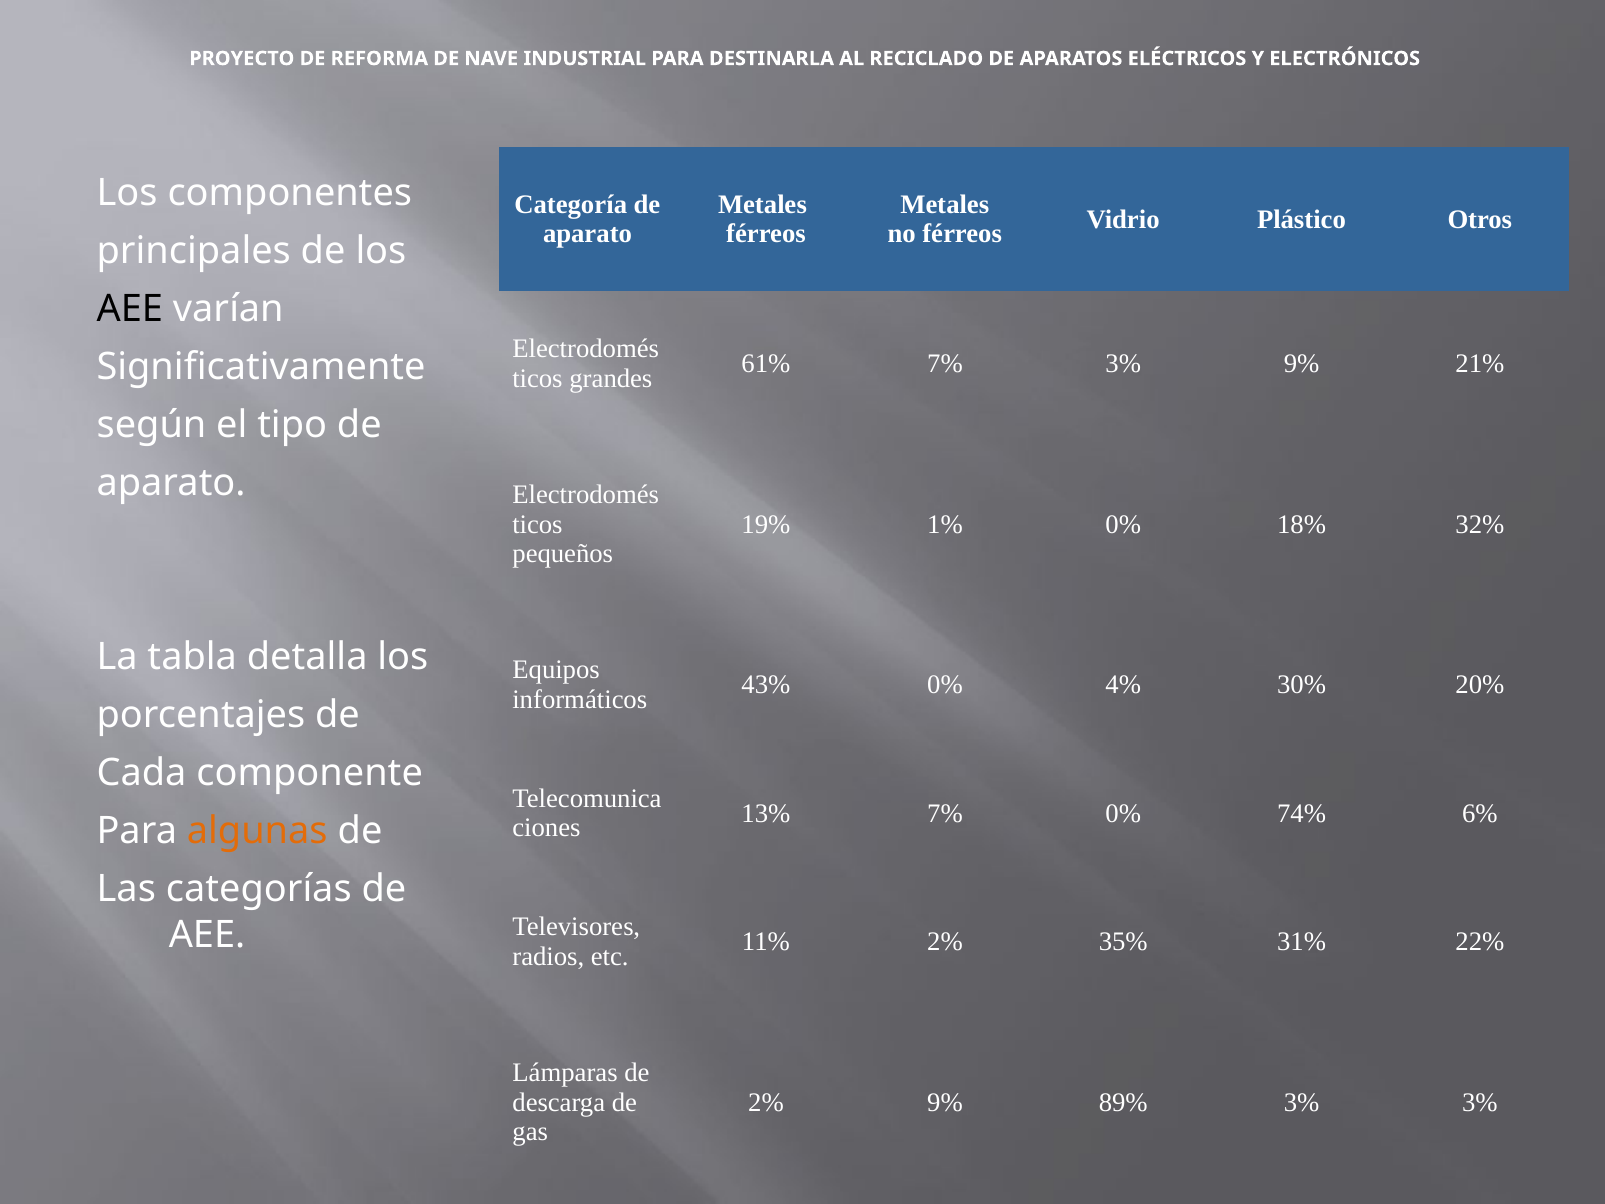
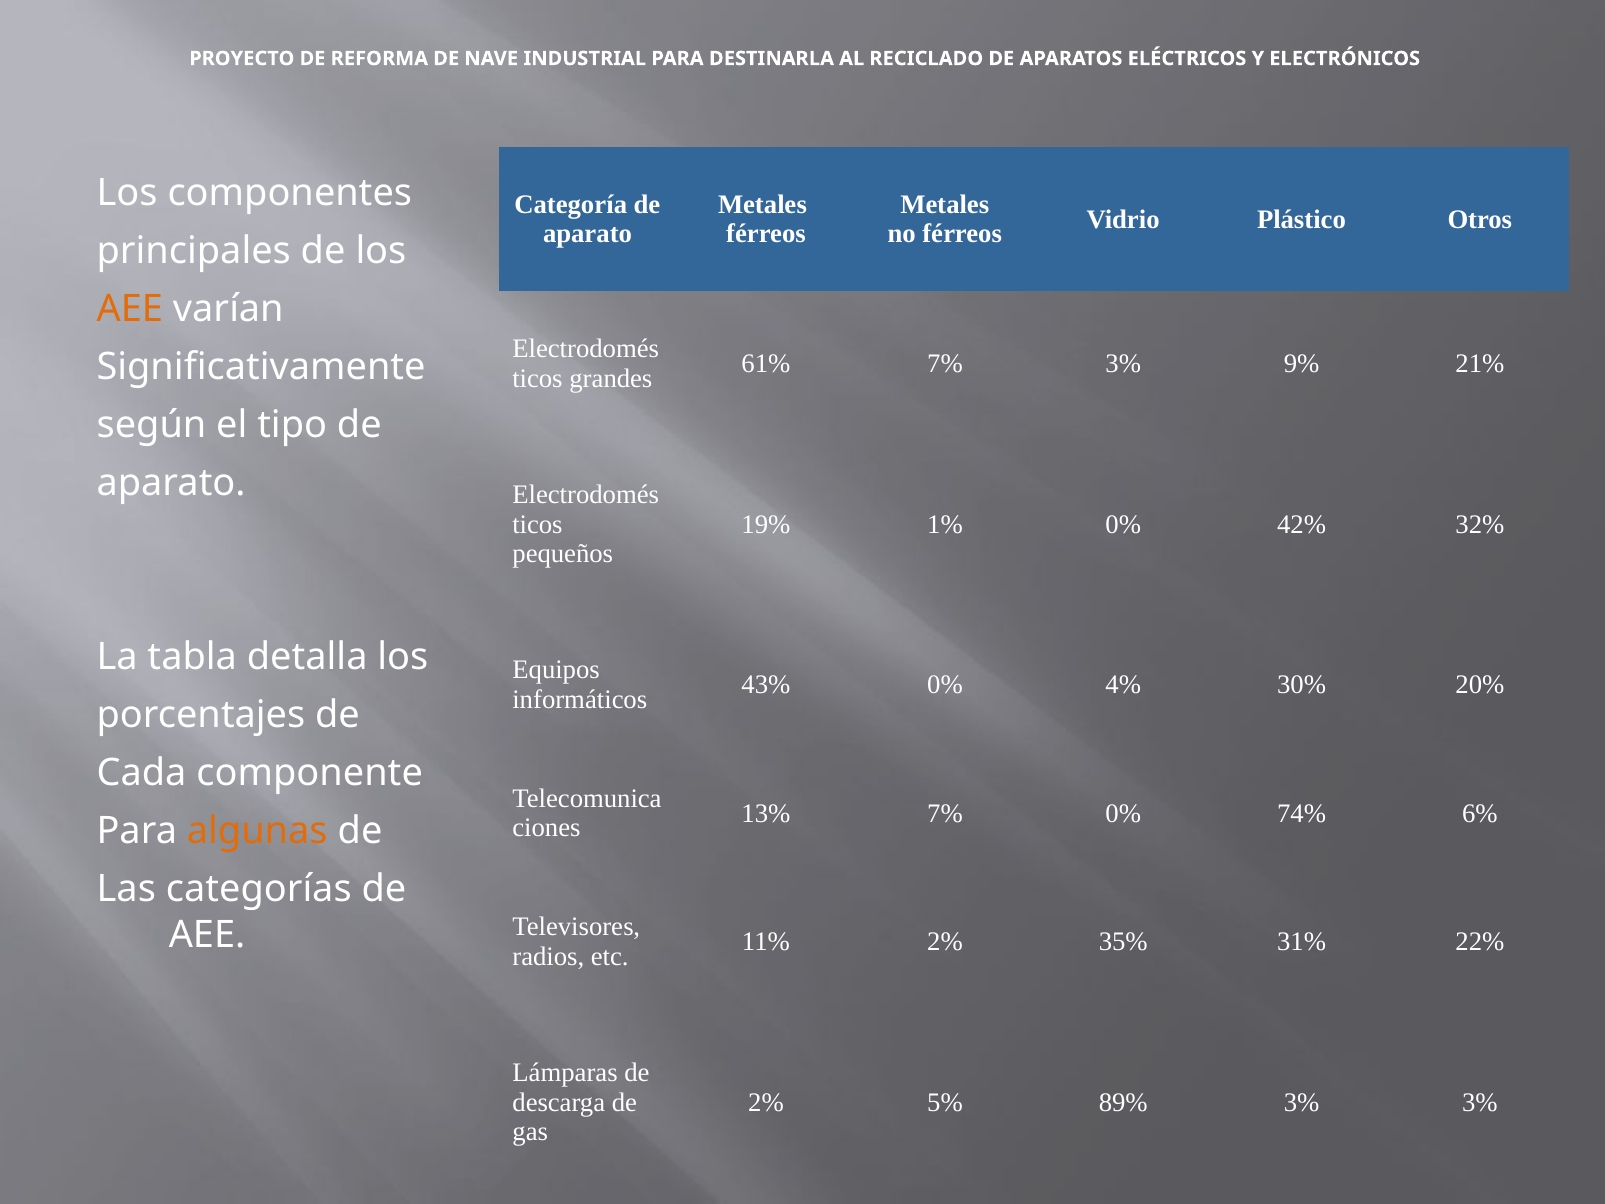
AEE colour: black -> orange (130, 309)
18%: 18% -> 42% (1302, 524)
2% 9%: 9% -> 5% (945, 1102)
